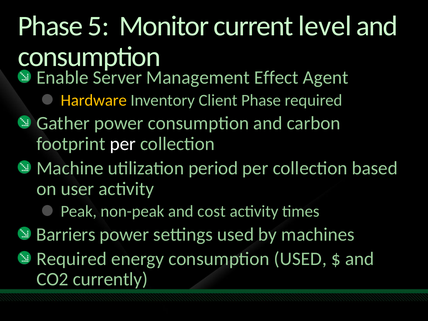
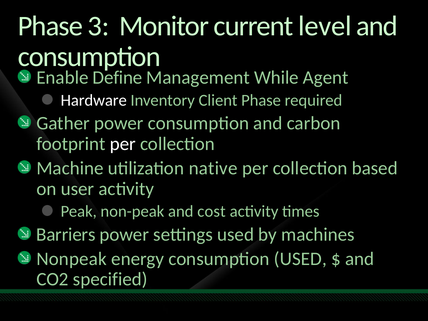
5: 5 -> 3 (98, 26)
Server: Server -> Define (117, 78)
Effect: Effect -> While (276, 78)
Hardware colour: yellow -> white (94, 100)
period: period -> native (213, 168)
Required: Required -> Nonpeak (72, 259)
currently: currently -> specified (110, 279)
